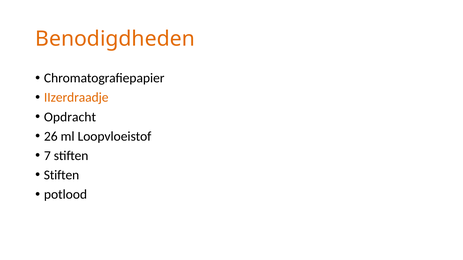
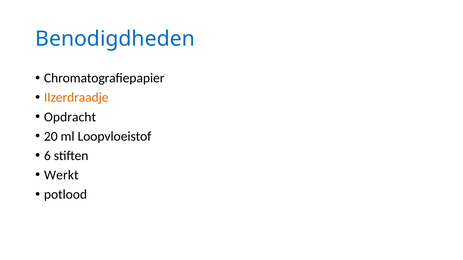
Benodigdheden colour: orange -> blue (115, 39)
26: 26 -> 20 (51, 137)
7: 7 -> 6 (47, 156)
Stiften: Stiften -> Werkt (61, 175)
